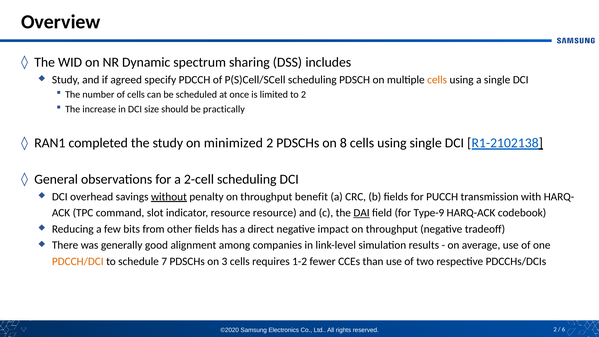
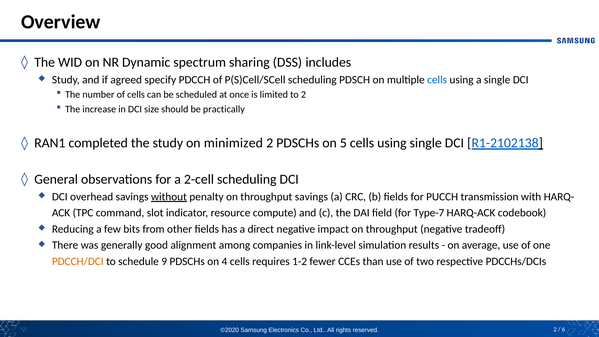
cells colour: orange -> blue (437, 80)
8: 8 -> 5 (343, 143)
throughput benefit: benefit -> savings (311, 197)
resource resource: resource -> compute (275, 213)
DAI underline: present -> none (362, 213)
Type-9: Type-9 -> Type-7 (429, 213)
7: 7 -> 9 (164, 261)
3: 3 -> 4 (224, 261)
